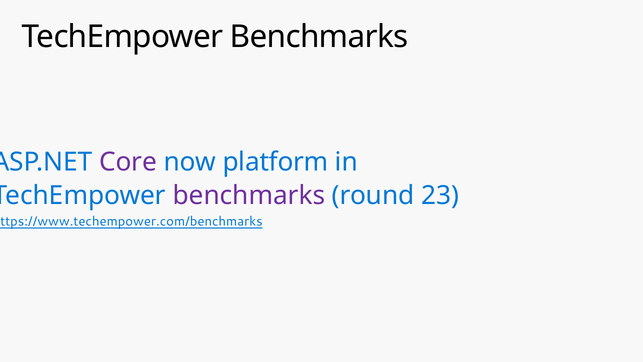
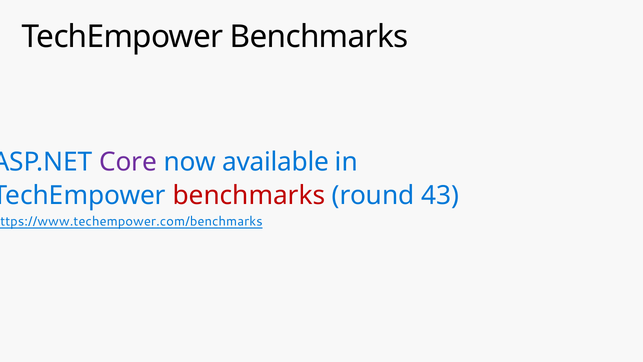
platform: platform -> available (275, 162)
benchmarks colour: purple -> red (249, 195)
23: 23 -> 43 (440, 195)
